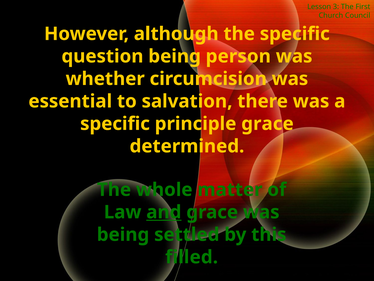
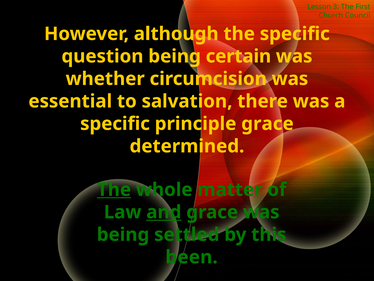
person: person -> certain (238, 56)
The underline: none -> present (114, 189)
filled: filled -> been (192, 257)
